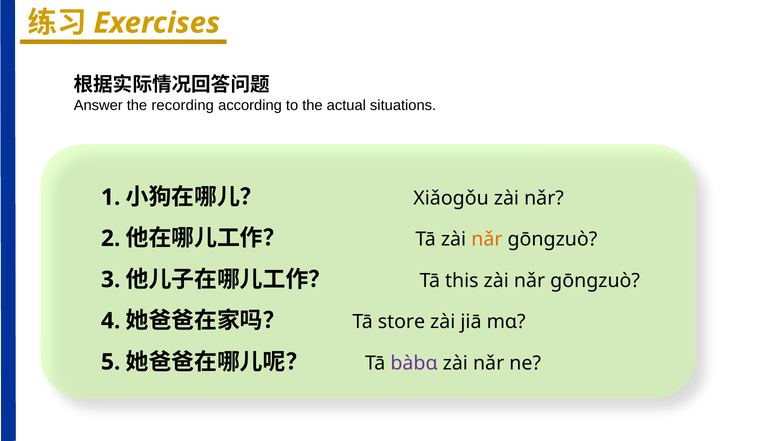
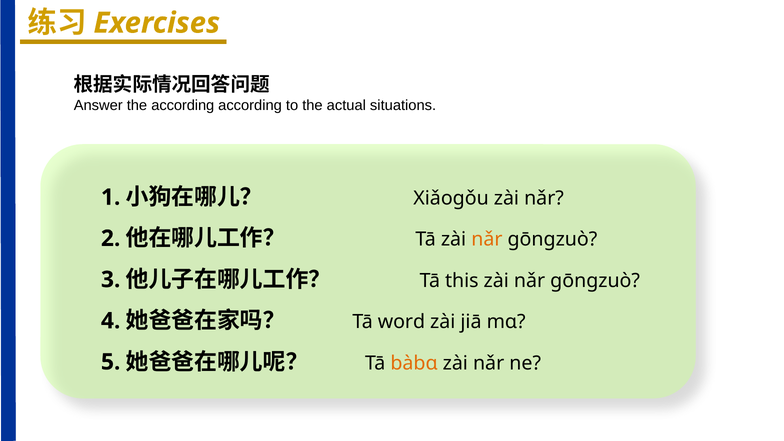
the recording: recording -> according (183, 105)
store: store -> word (401, 322)
bàbɑ colour: purple -> orange (414, 363)
